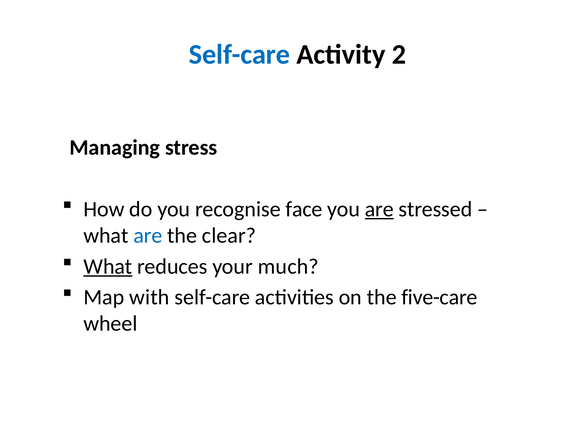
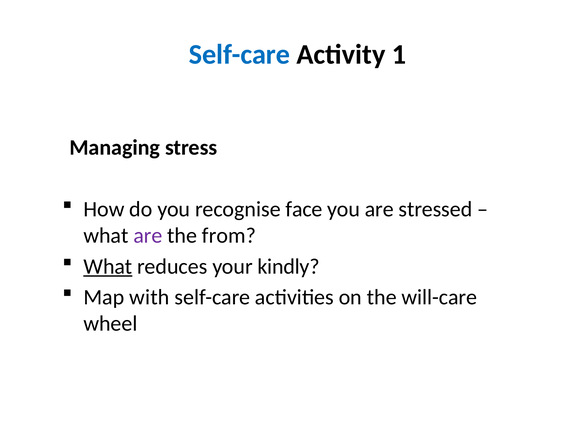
2: 2 -> 1 (399, 54)
are underline: present -> none (379, 209)
are colour: blue -> purple (148, 235)
clear: clear -> from (229, 235)
much: much -> kindly (289, 266)
five-care: five-care -> will-care (439, 297)
